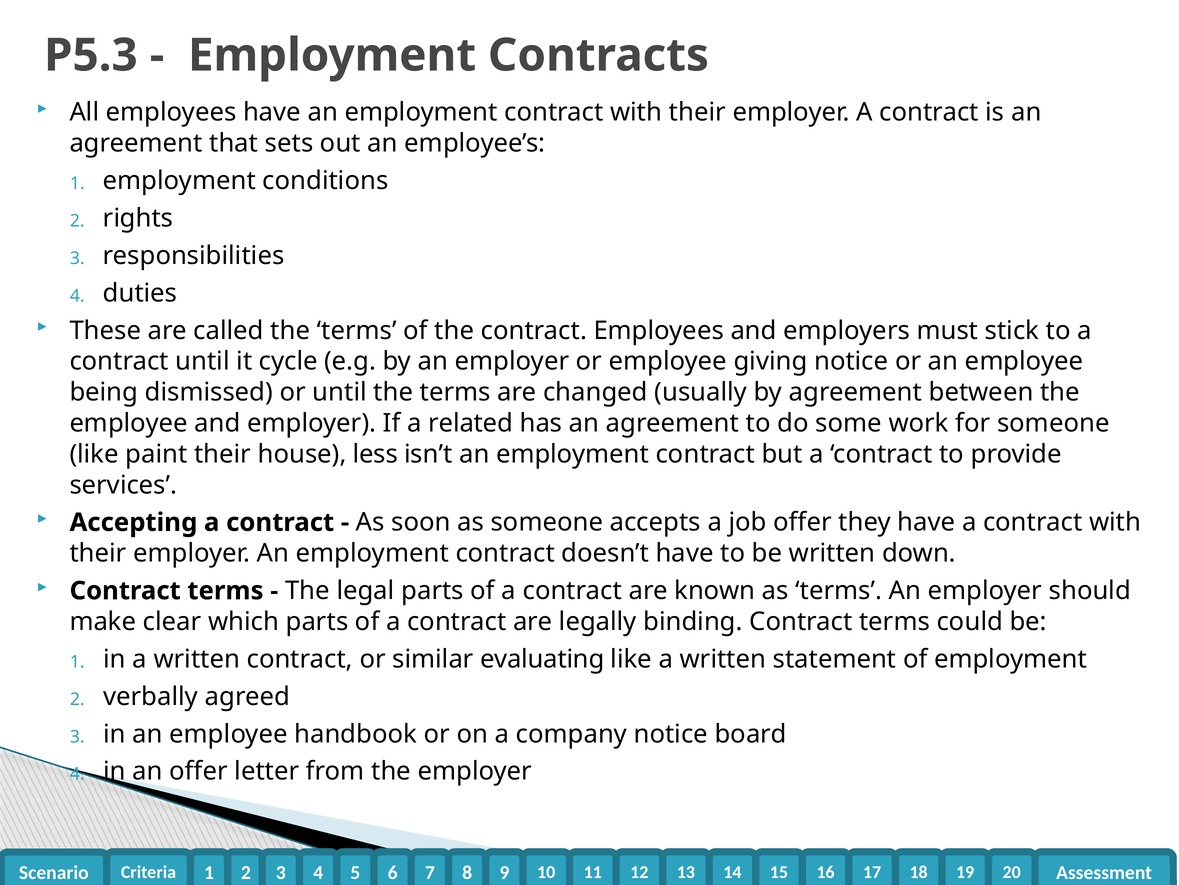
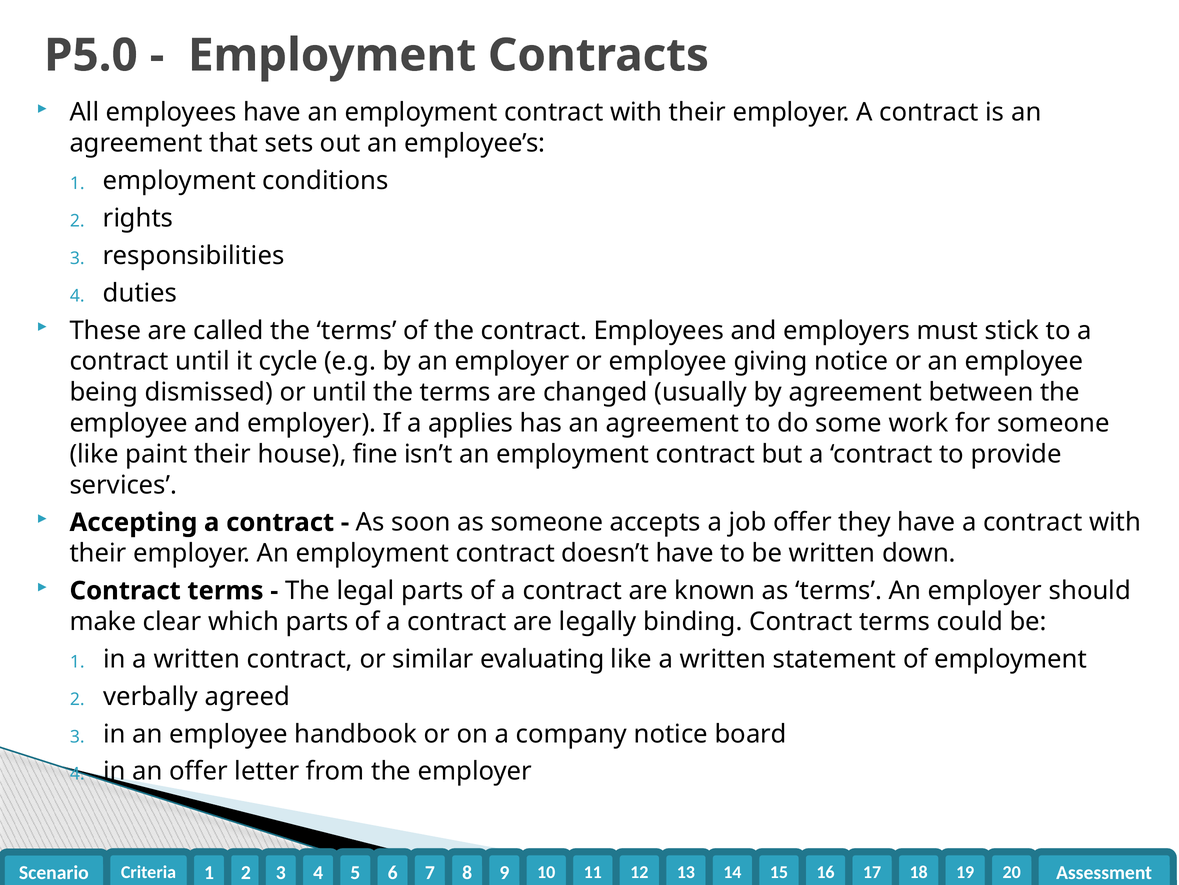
P5.3: P5.3 -> P5.0 (91, 55)
related: related -> applies (471, 423)
less: less -> fine (375, 454)
